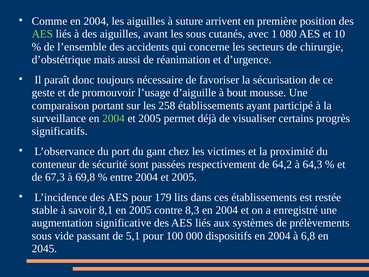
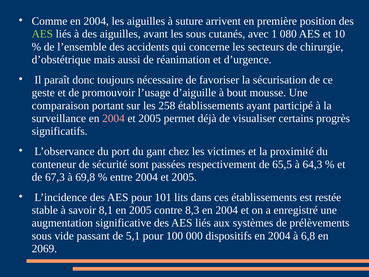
2004 colour: light green -> pink (113, 118)
64,2: 64,2 -> 65,5 (282, 164)
179: 179 -> 101 (163, 197)
2045: 2045 -> 2069 (44, 249)
